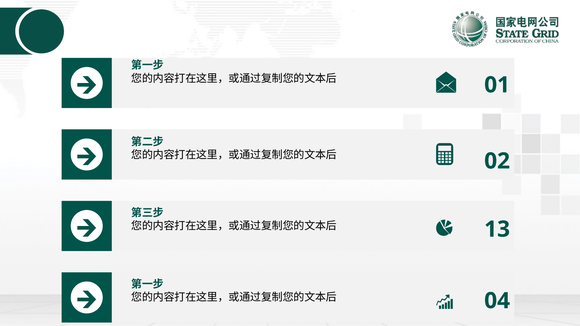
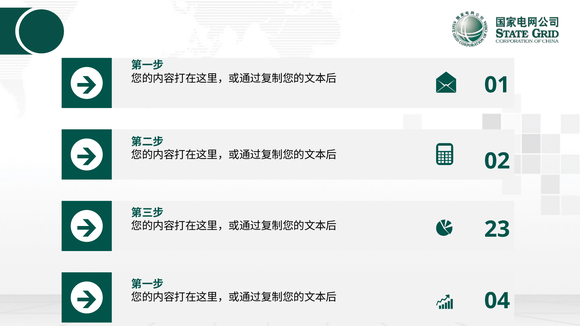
13: 13 -> 23 (497, 229)
